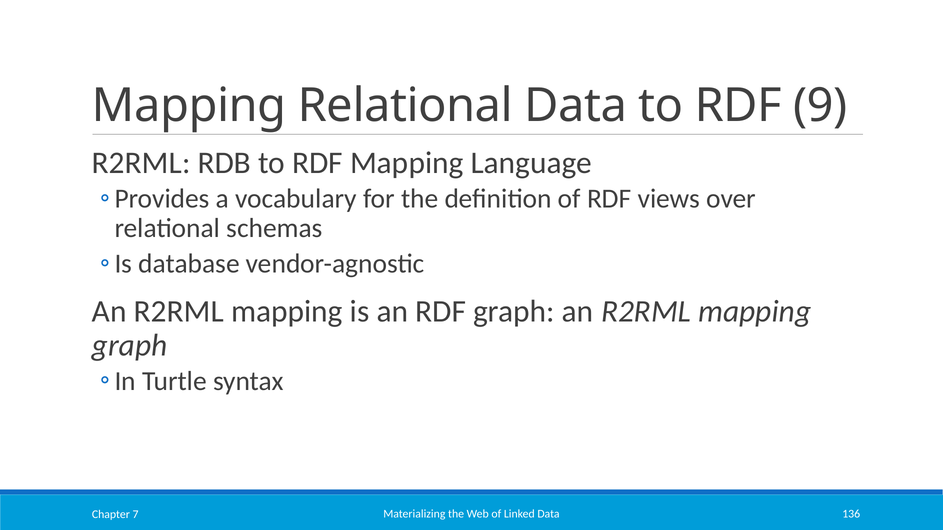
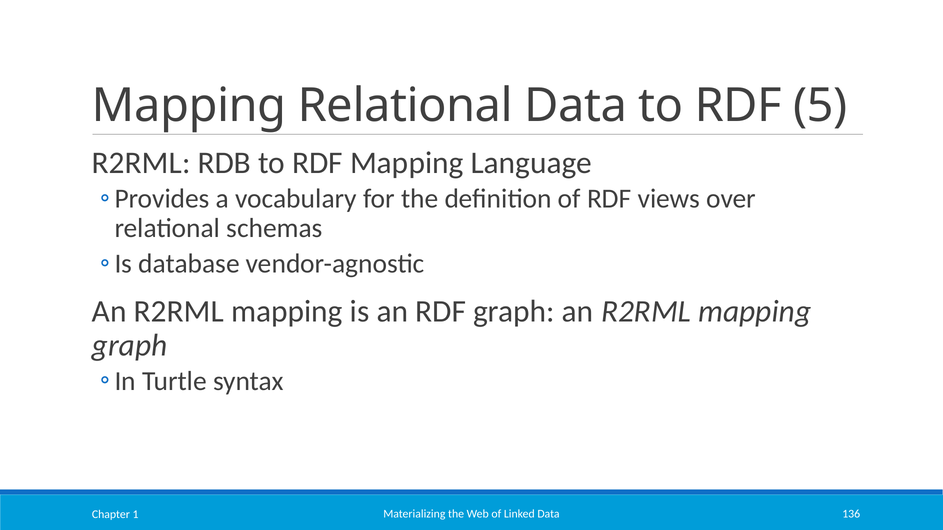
9: 9 -> 5 (820, 106)
7: 7 -> 1 (136, 515)
